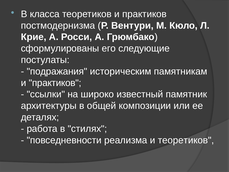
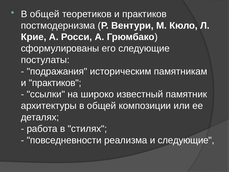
класса: класса -> общей (45, 14)
и теоретиков: теоретиков -> следующие (186, 140)
